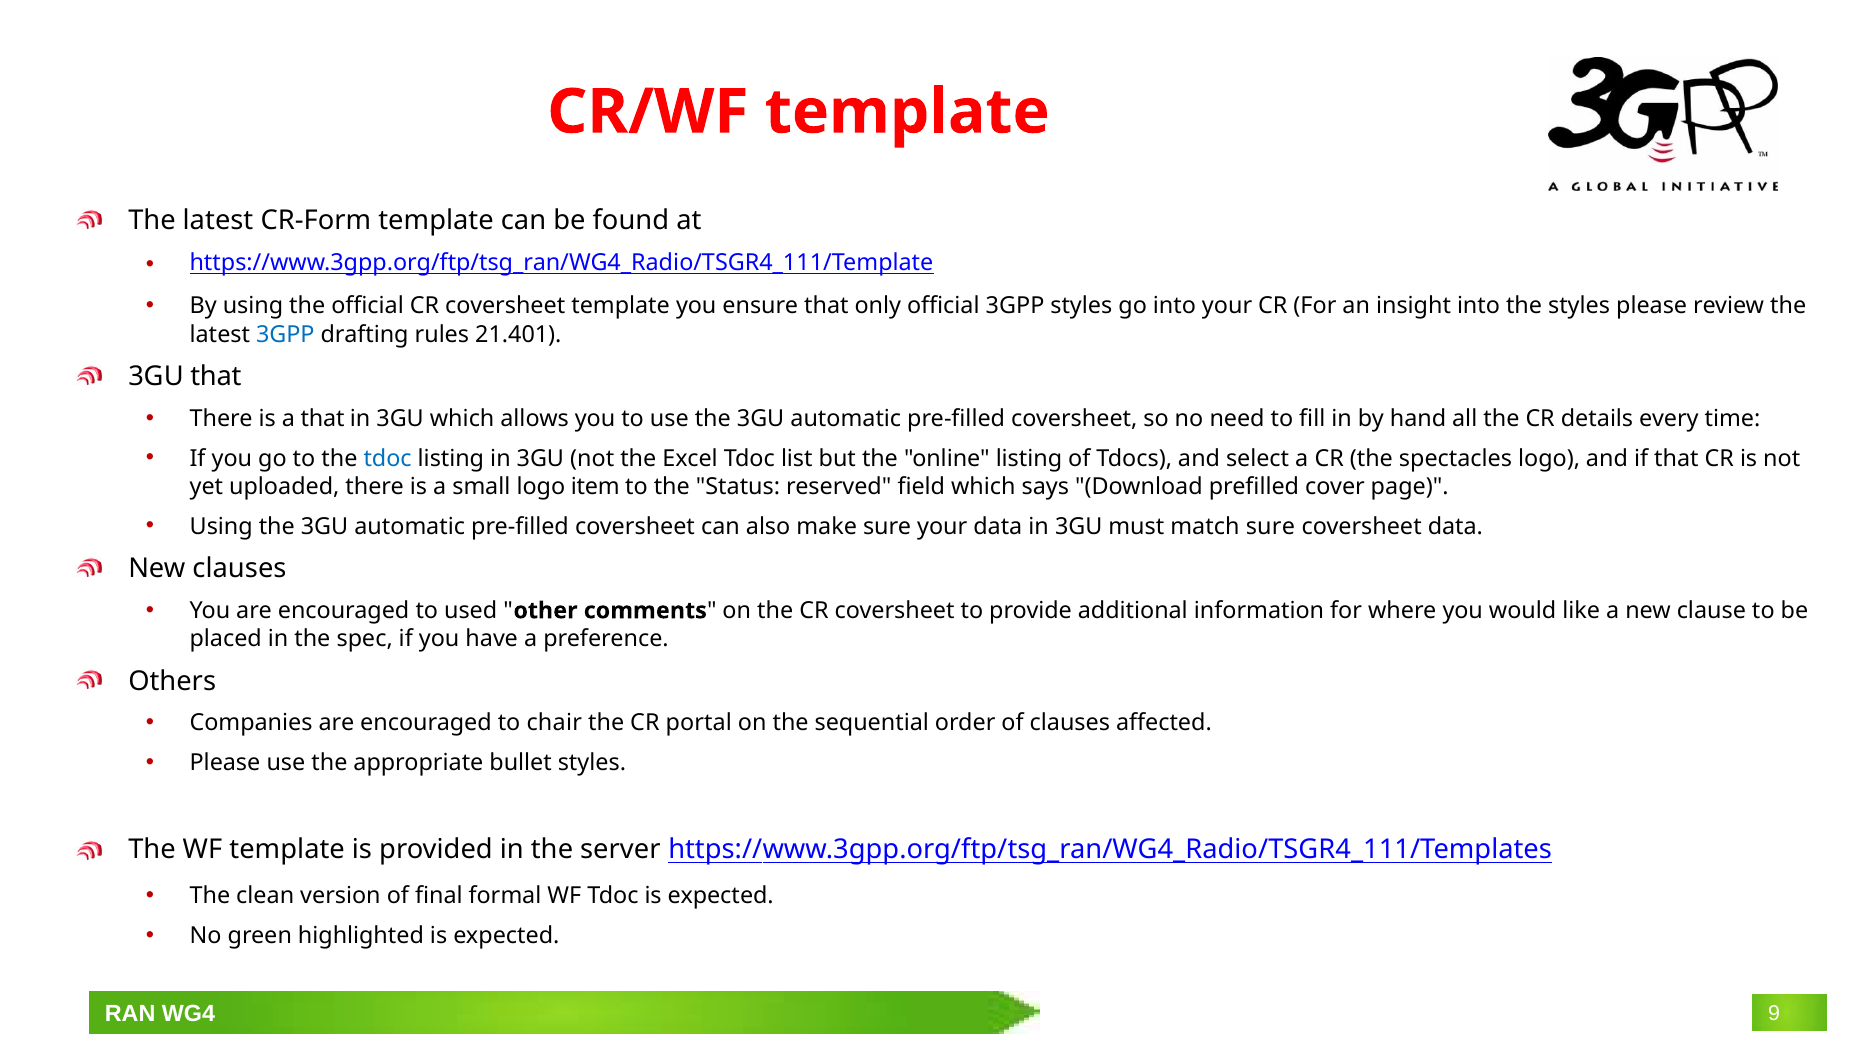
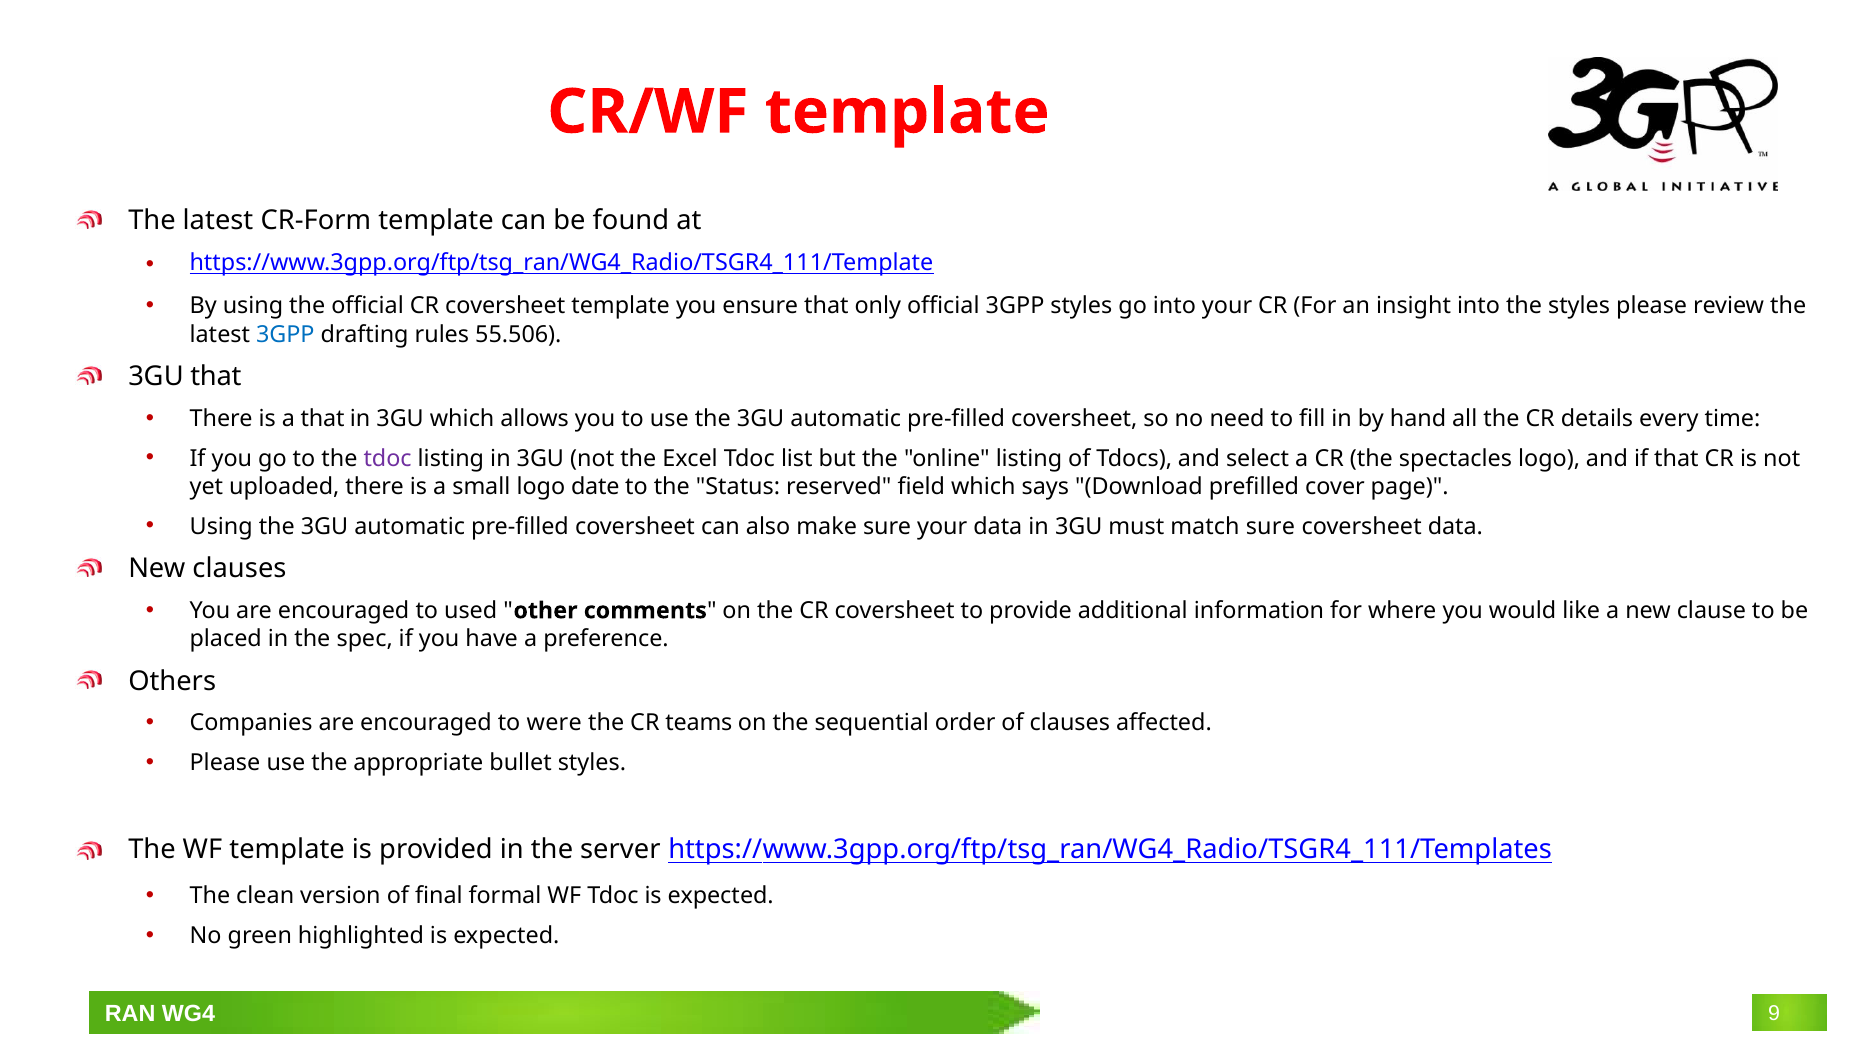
21.401: 21.401 -> 55.506 (518, 334)
tdoc colour: blue -> purple (388, 458)
item: item -> date (595, 486)
chair: chair -> were (554, 723)
portal: portal -> teams (699, 723)
